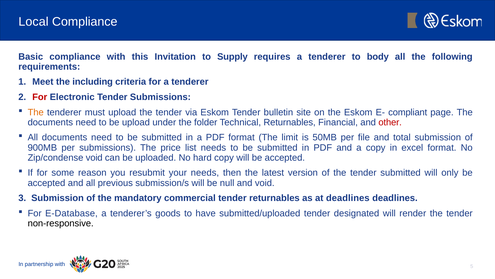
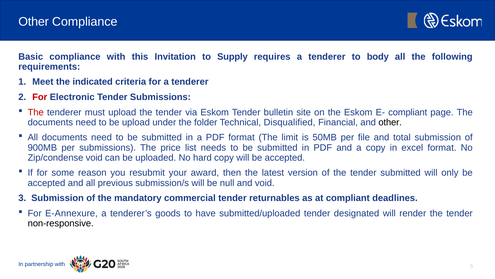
Local: Local -> Other (34, 22)
including: including -> indicated (93, 82)
The colour: orange -> red (36, 112)
Technical Returnables: Returnables -> Disqualified (290, 122)
other colour: red -> black (390, 122)
your needs: needs -> award (205, 173)
at deadlines: deadlines -> compliant (348, 198)
E-Database: E-Database -> E-Annexure (71, 213)
